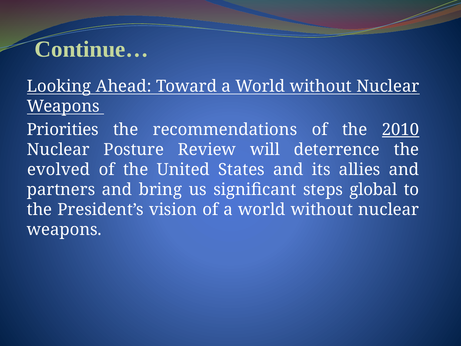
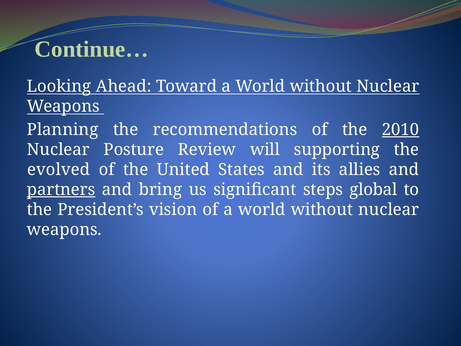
Priorities: Priorities -> Planning (63, 130)
deterrence: deterrence -> supporting (337, 150)
partners underline: none -> present (61, 190)
